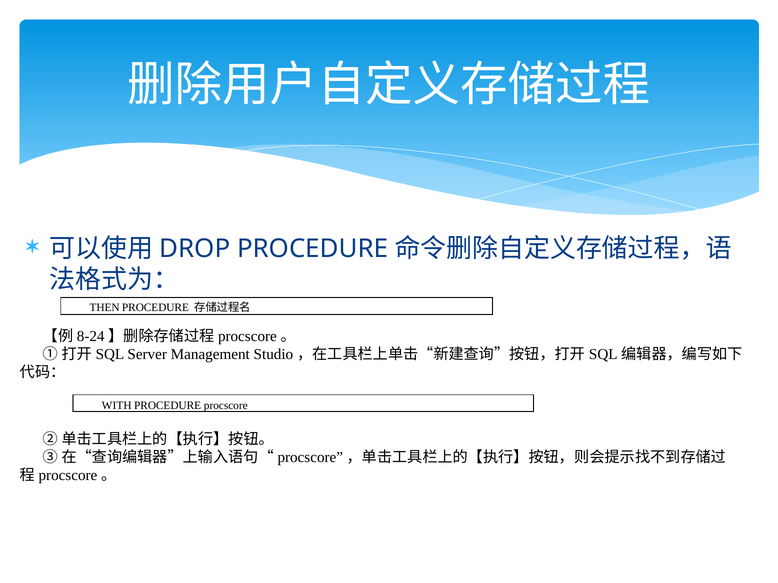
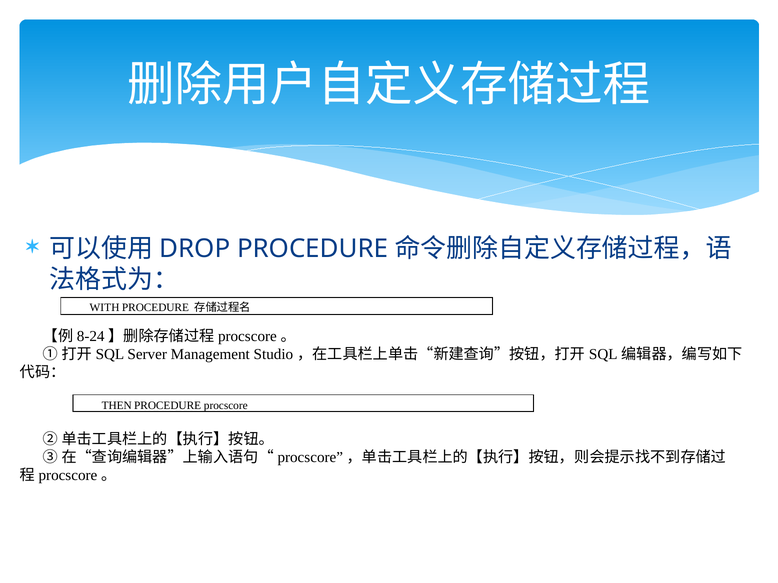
THEN: THEN -> WITH (105, 308)
WITH: WITH -> THEN (117, 406)
